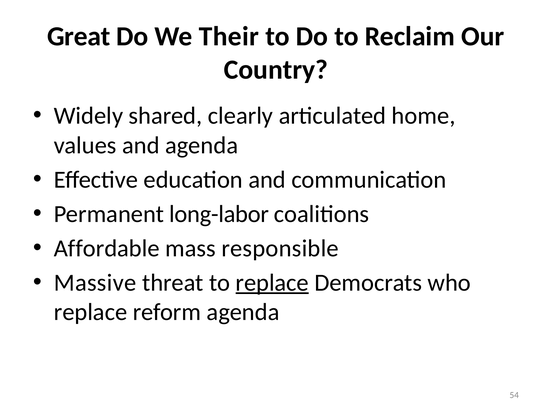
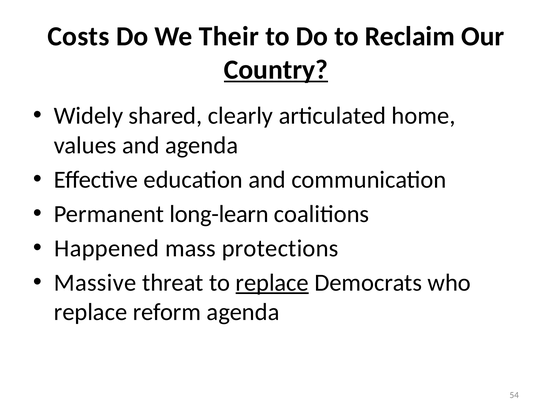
Great: Great -> Costs (78, 36)
Country underline: none -> present (276, 70)
long-labor: long-labor -> long-learn (219, 214)
Affordable: Affordable -> Happened (107, 248)
responsible: responsible -> protections (280, 248)
